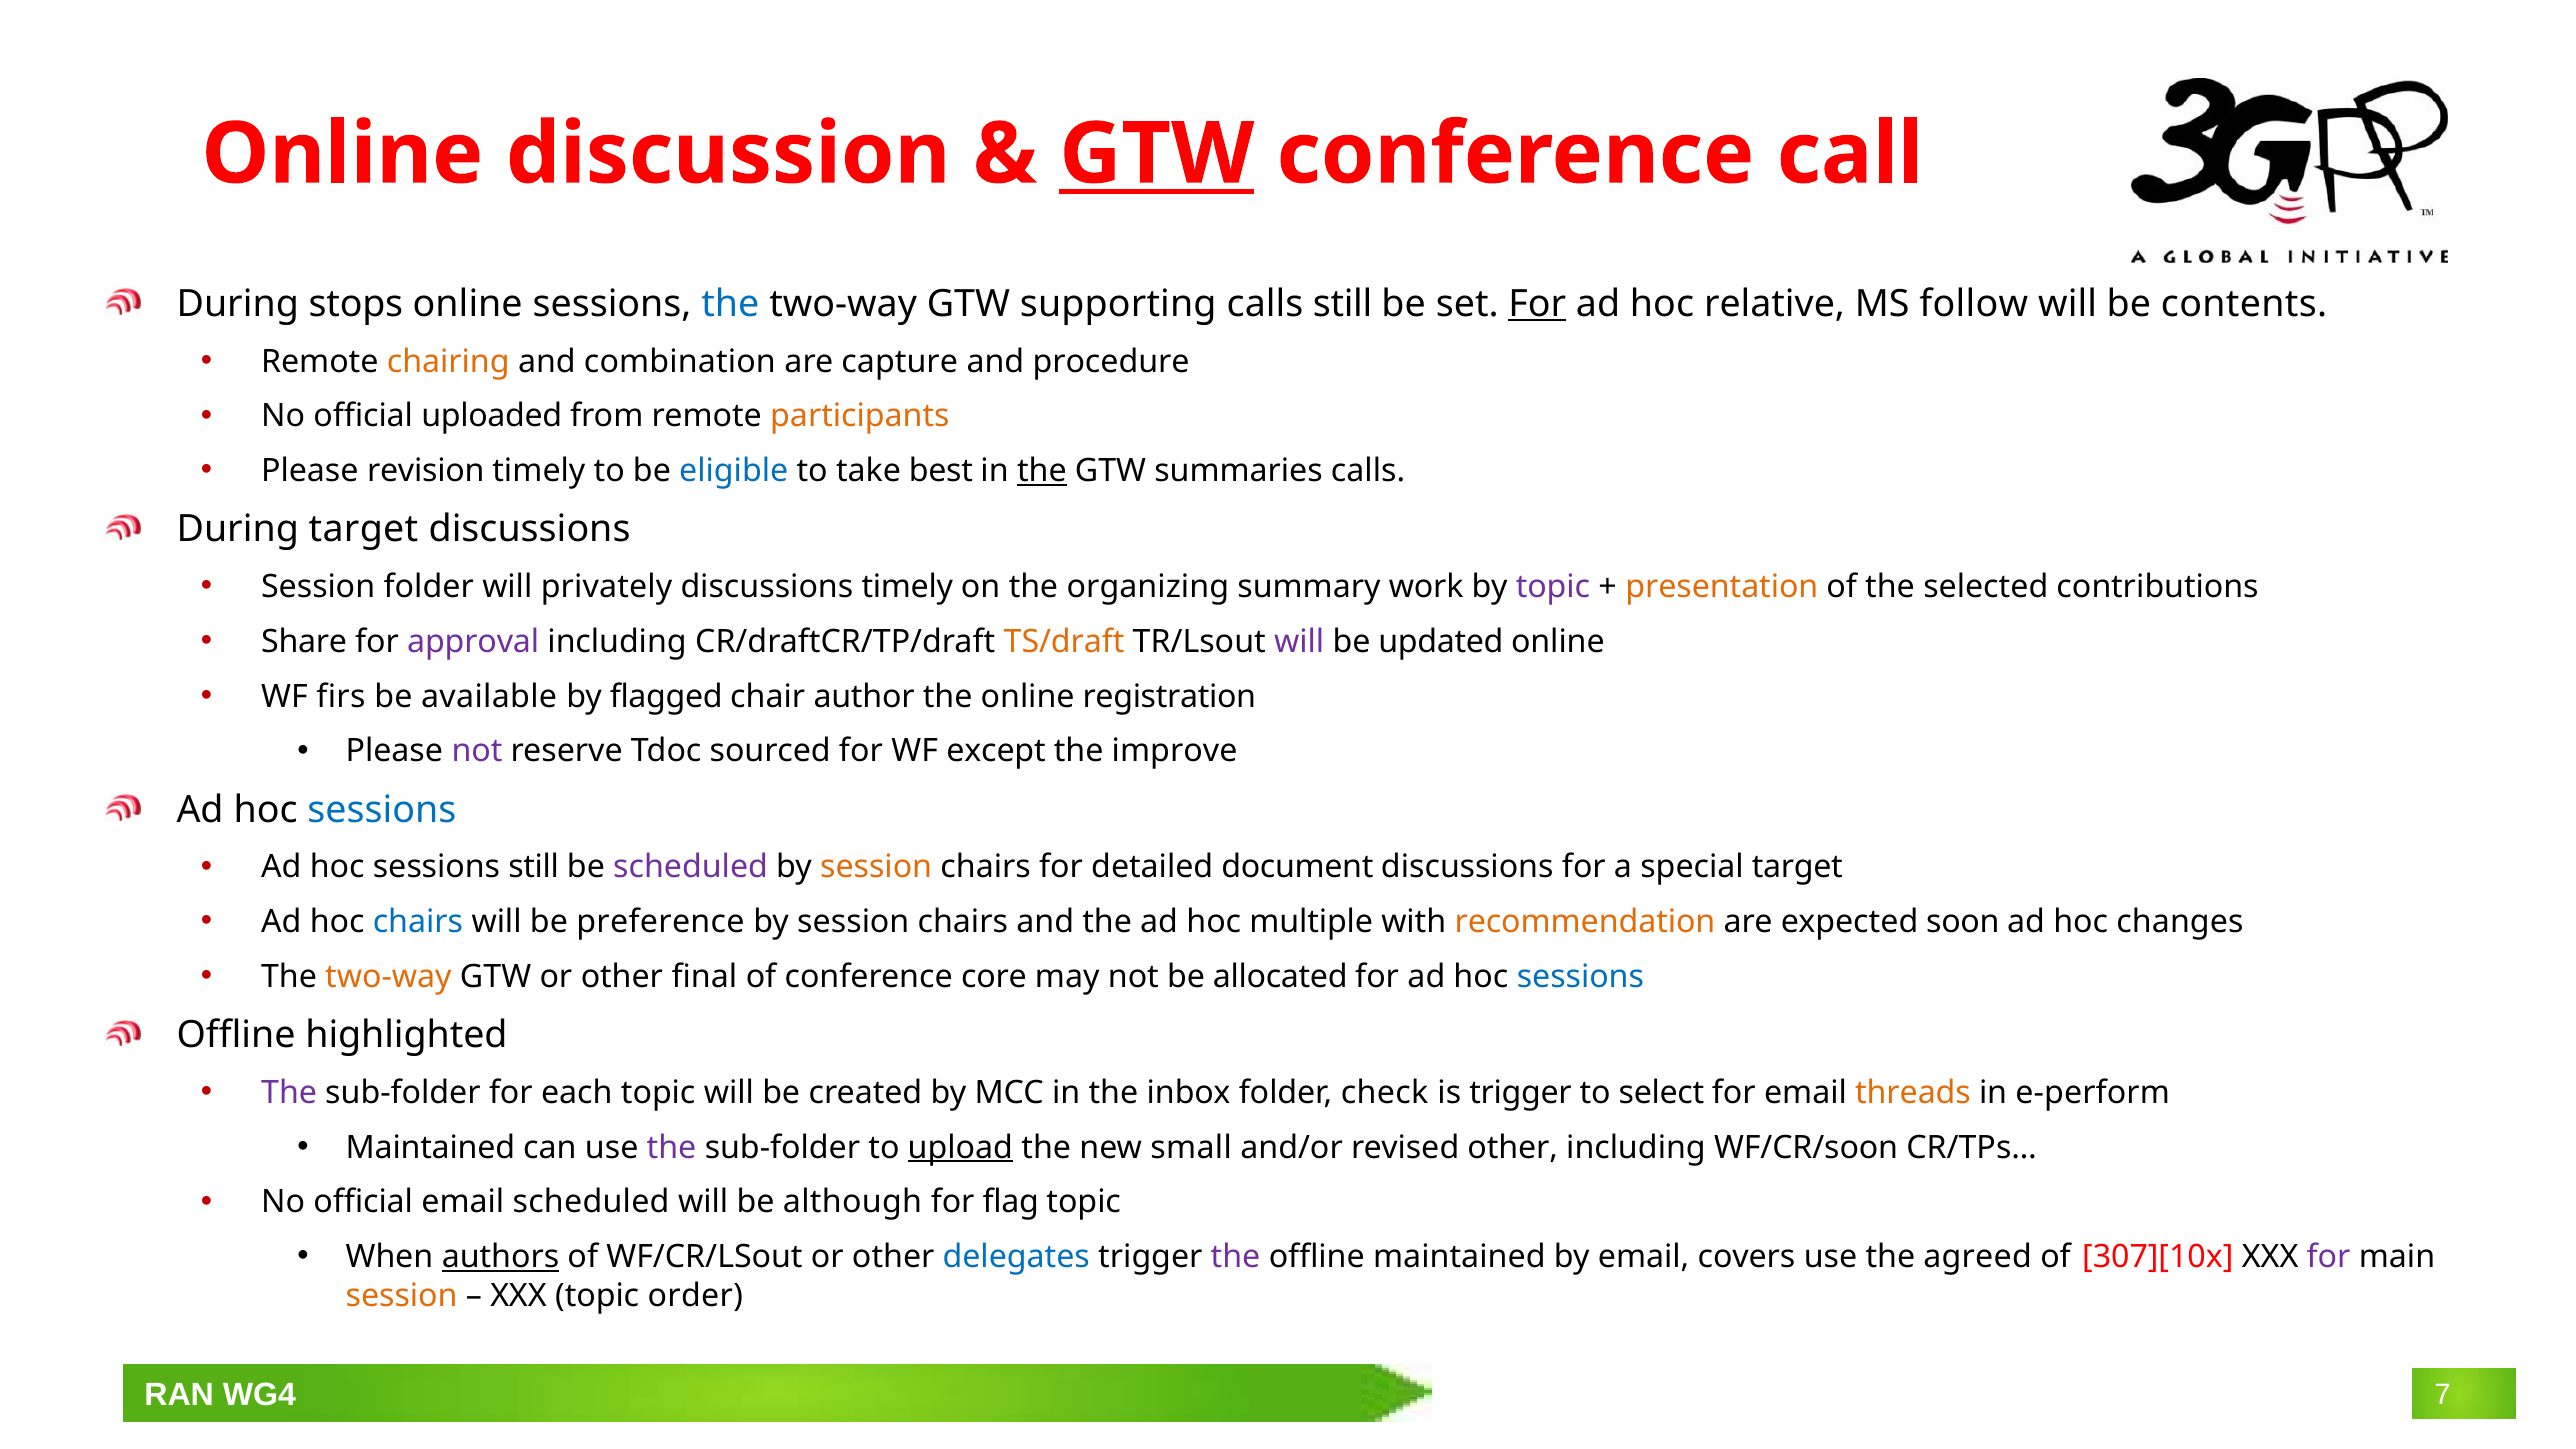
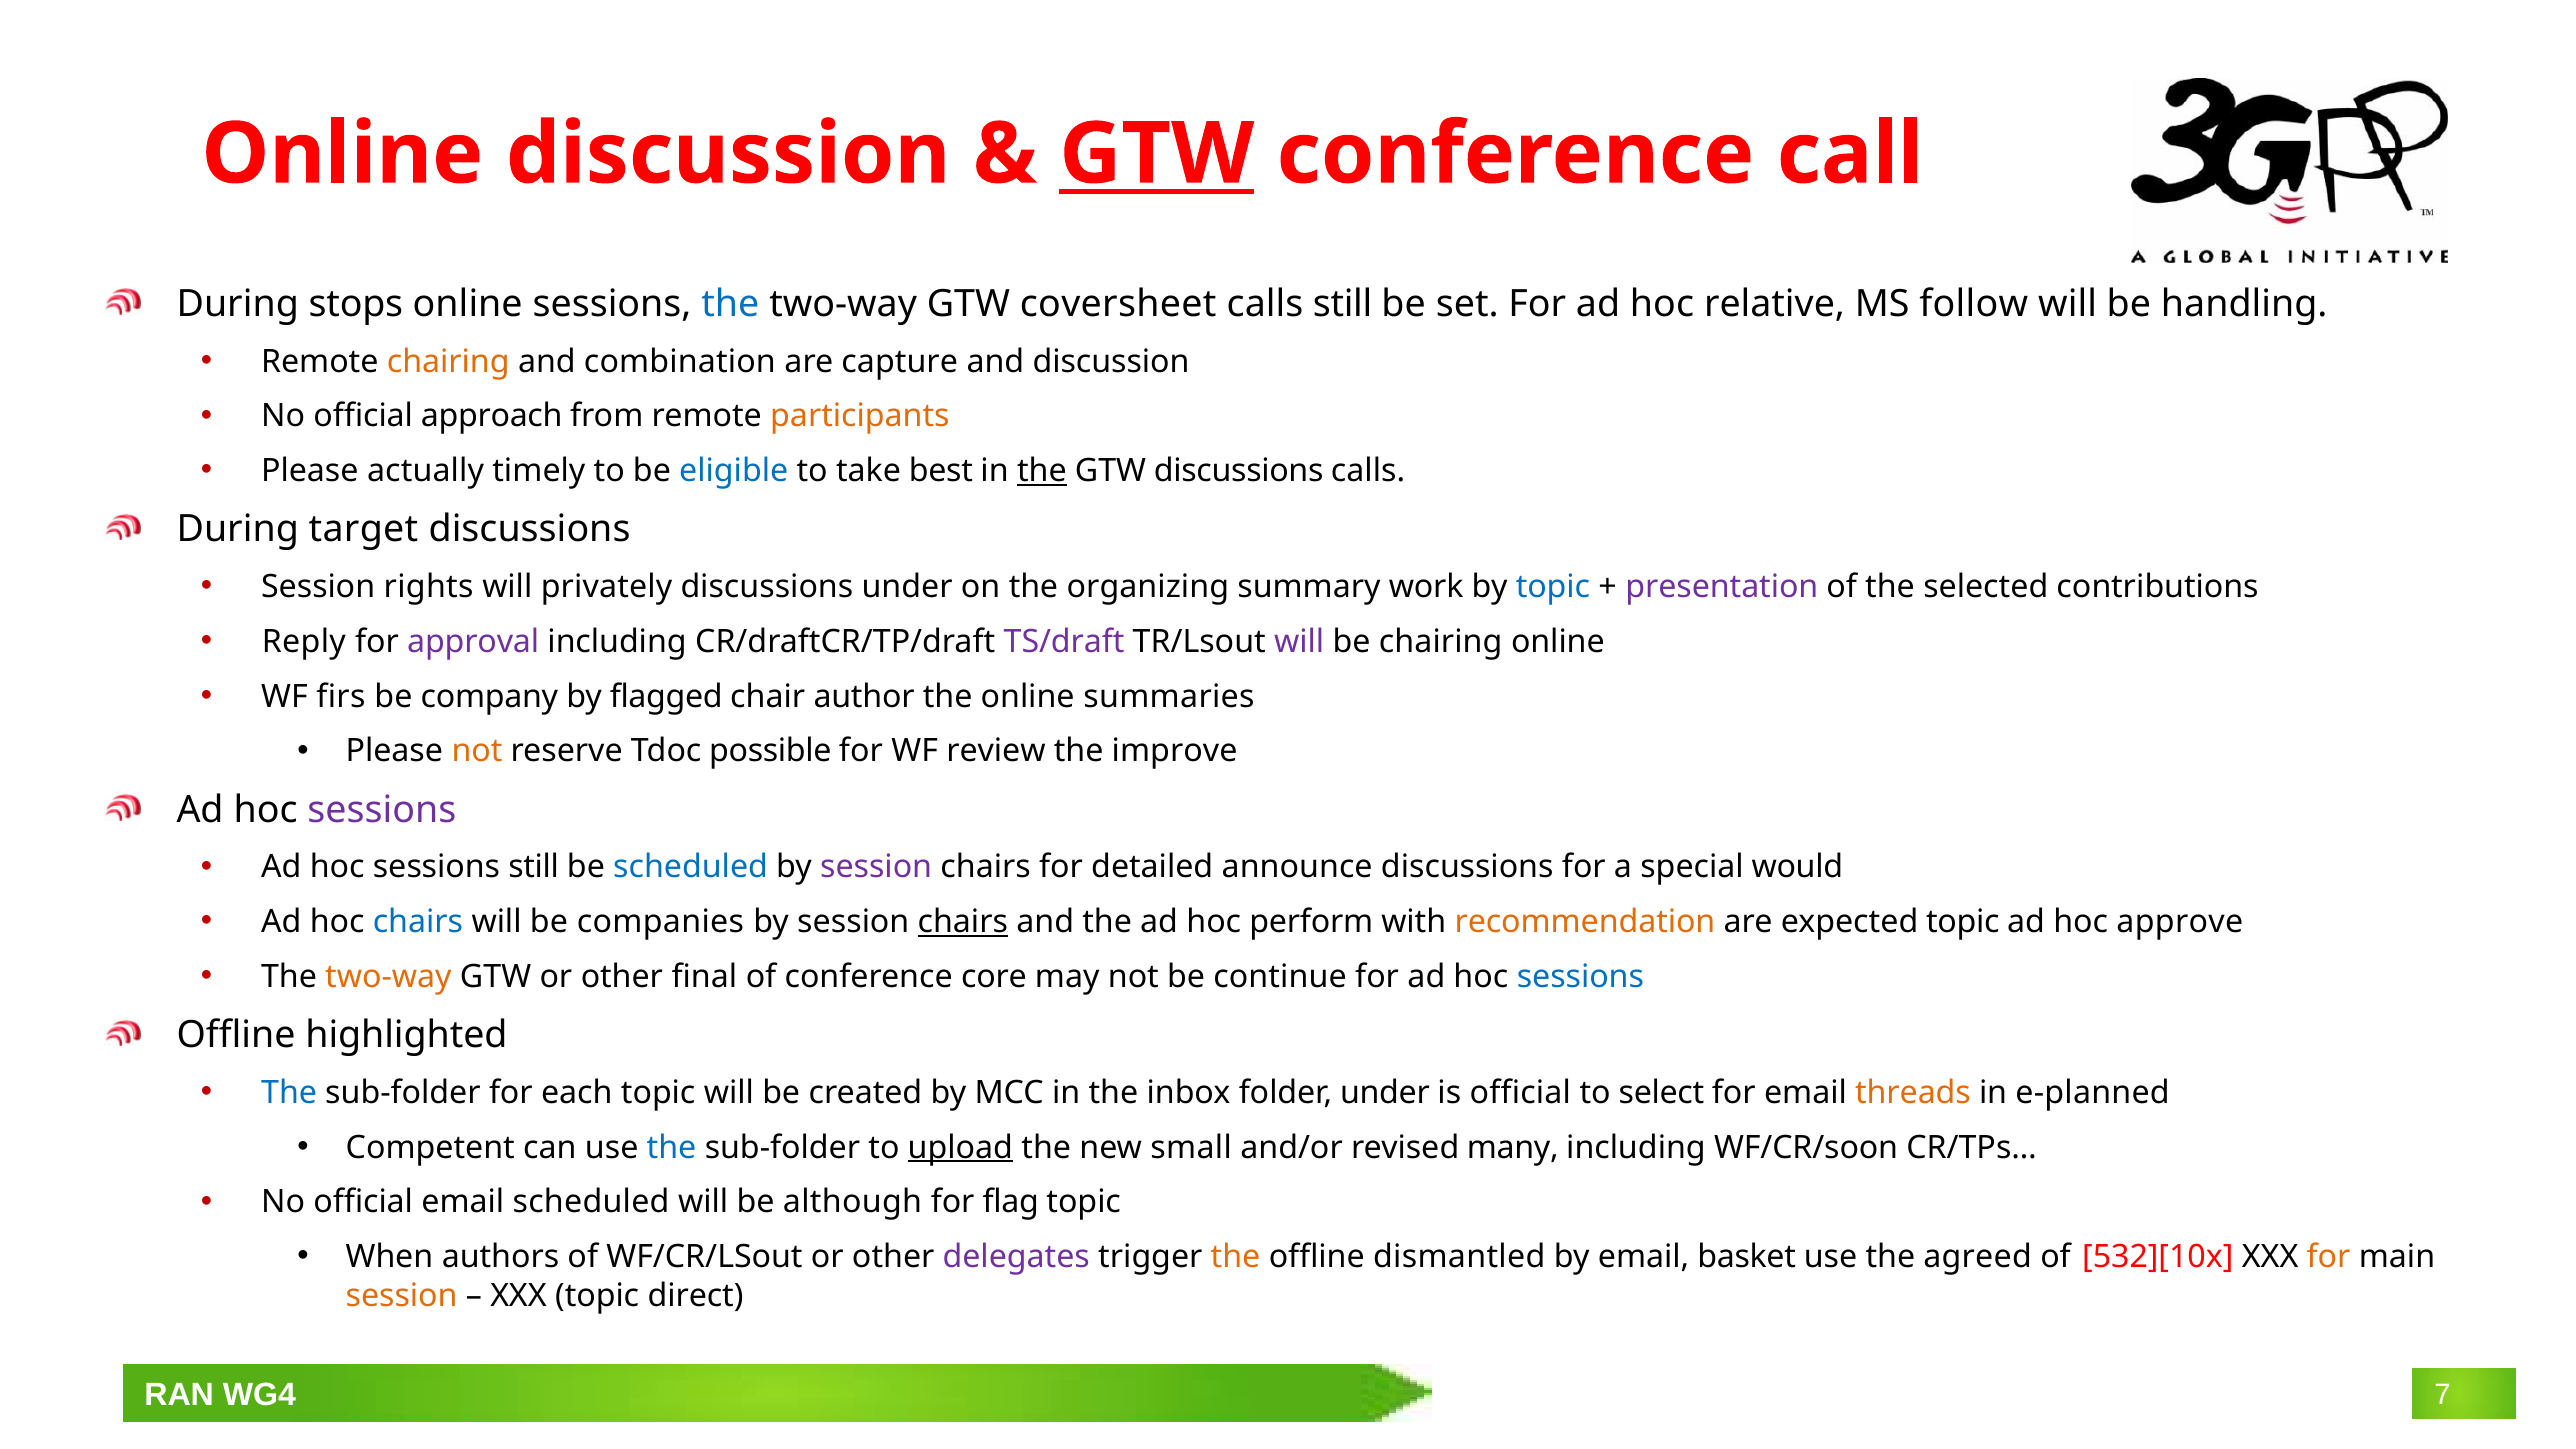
supporting: supporting -> coversheet (1118, 304)
For underline: present -> none (1537, 304)
contents: contents -> handling (2244, 304)
and procedure: procedure -> discussion (1111, 361)
uploaded: uploaded -> approach (492, 416)
revision: revision -> actually (426, 471)
GTW summaries: summaries -> discussions (1239, 471)
Session folder: folder -> rights (429, 587)
discussions timely: timely -> under (907, 587)
topic colour: purple -> blue (1553, 587)
presentation colour: orange -> purple (1722, 587)
Share: Share -> Reply (304, 642)
TS/draft colour: orange -> purple (1064, 642)
be updated: updated -> chairing (1441, 642)
available: available -> company (489, 697)
registration: registration -> summaries (1169, 697)
not colour: purple -> orange (477, 751)
sourced: sourced -> possible (770, 751)
except: except -> review (996, 751)
sessions colour: blue -> purple (382, 810)
scheduled colour: purple -> blue (691, 867)
session colour: orange -> purple (876, 867)
document: document -> announce (1297, 867)
special target: target -> would (1797, 867)
preference: preference -> companies (660, 922)
chairs underline: none -> present (963, 922)
multiple: multiple -> perform (1311, 922)
expected soon: soon -> topic (1963, 922)
changes: changes -> approve (2180, 922)
allocated: allocated -> continue (1280, 977)
The colour: purple -> blue (289, 1093)
folder check: check -> under (1385, 1093)
is trigger: trigger -> official (1520, 1093)
e-perform: e-perform -> e-planned (2093, 1093)
Maintained: Maintained -> Competent (430, 1148)
the colour: purple -> blue (671, 1148)
revised other: other -> many (1513, 1148)
authors underline: present -> none (500, 1257)
delegates colour: blue -> purple (1016, 1257)
the colour: purple -> orange (1236, 1257)
offline maintained: maintained -> dismantled (1459, 1257)
covers: covers -> basket (1747, 1257)
307][10x: 307][10x -> 532][10x (2158, 1257)
for colour: purple -> orange (2328, 1257)
order: order -> direct (695, 1296)
